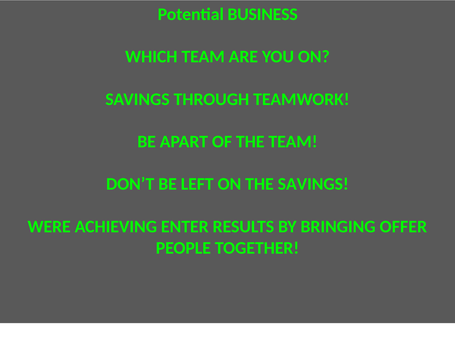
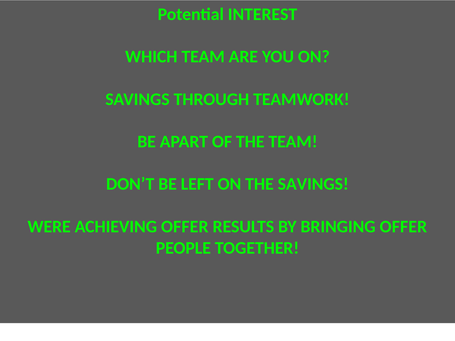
BUSINESS: BUSINESS -> INTEREST (263, 14)
ACHIEVING ENTER: ENTER -> OFFER (185, 227)
